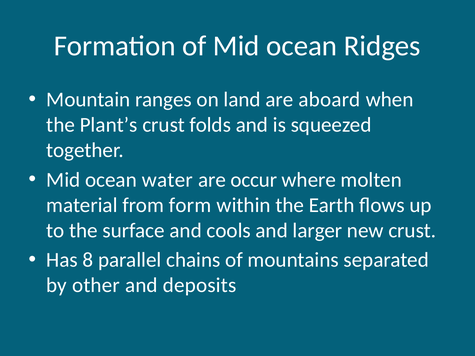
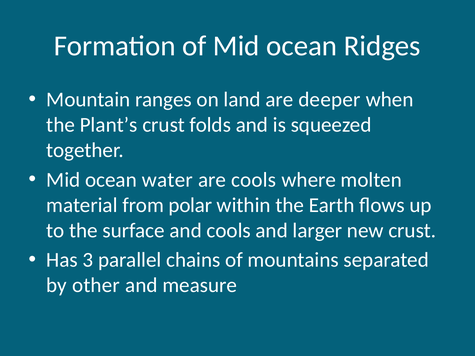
aboard: aboard -> deeper (329, 100)
are occur: occur -> cools (254, 180)
form: form -> polar (190, 205)
8: 8 -> 3 (88, 260)
deposits: deposits -> measure (200, 285)
